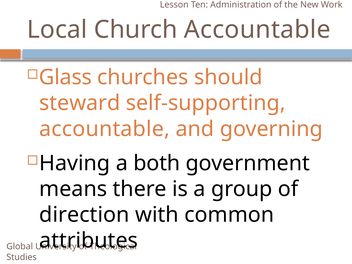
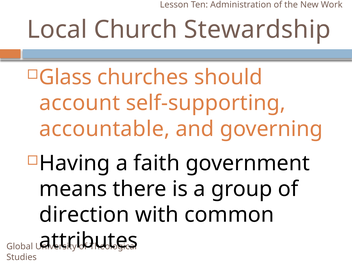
Church Accountable: Accountable -> Stewardship (257, 30)
steward: steward -> account (80, 103)
both: both -> faith (157, 163)
